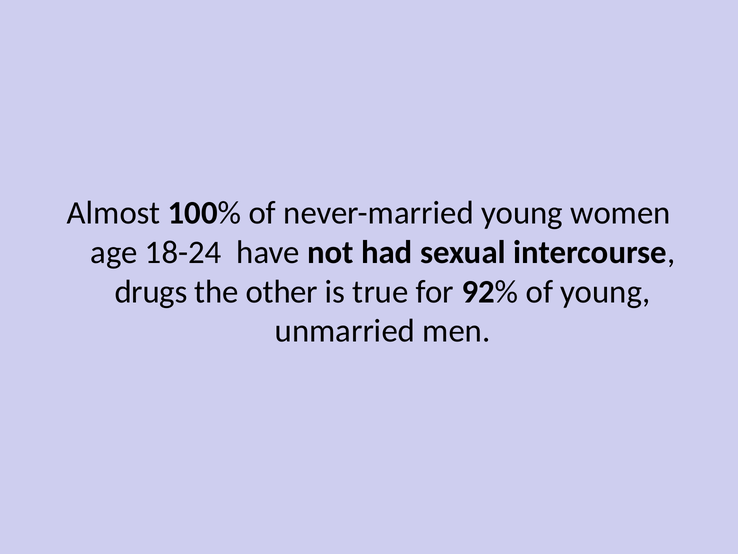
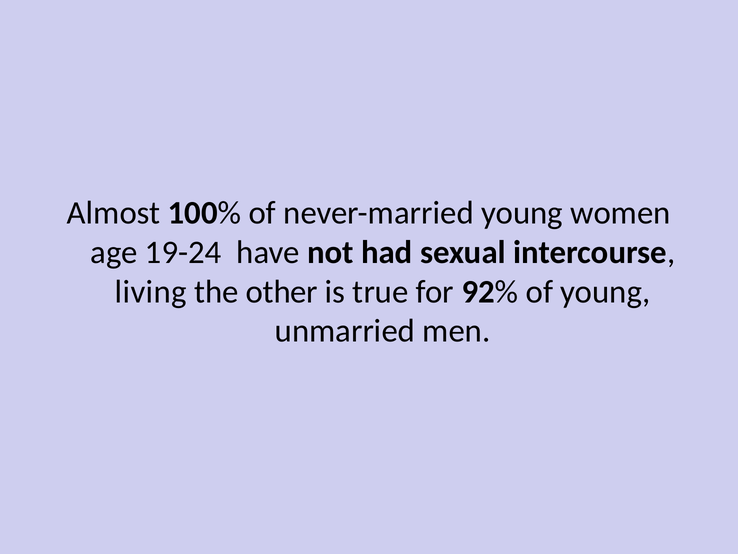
18-24: 18-24 -> 19-24 (183, 252)
drugs: drugs -> living (151, 291)
